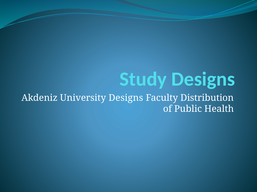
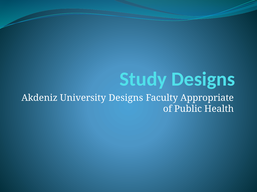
Distribution: Distribution -> Appropriate (207, 98)
